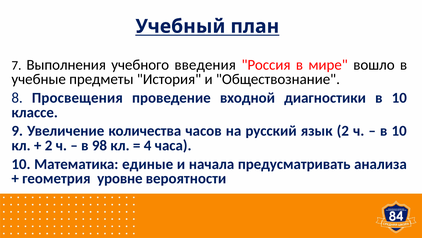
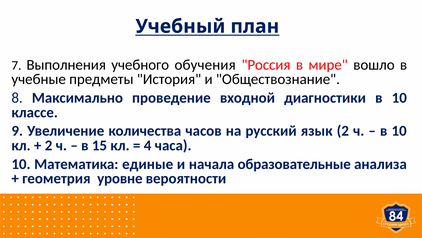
введения: введения -> обучения (205, 65)
Просвещения: Просвещения -> Максимально (77, 98)
98: 98 -> 15 (99, 145)
предусматривать: предусматривать -> образовательные (294, 164)
